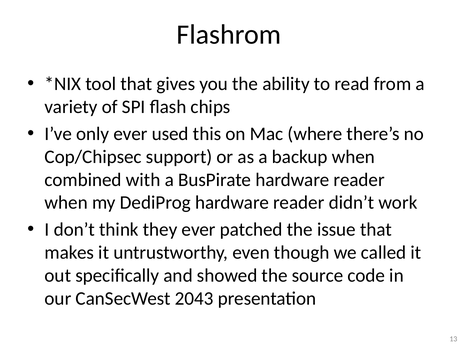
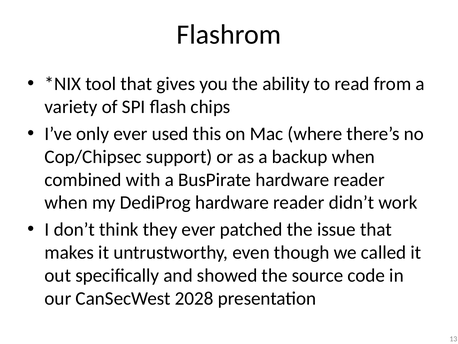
2043: 2043 -> 2028 (194, 298)
